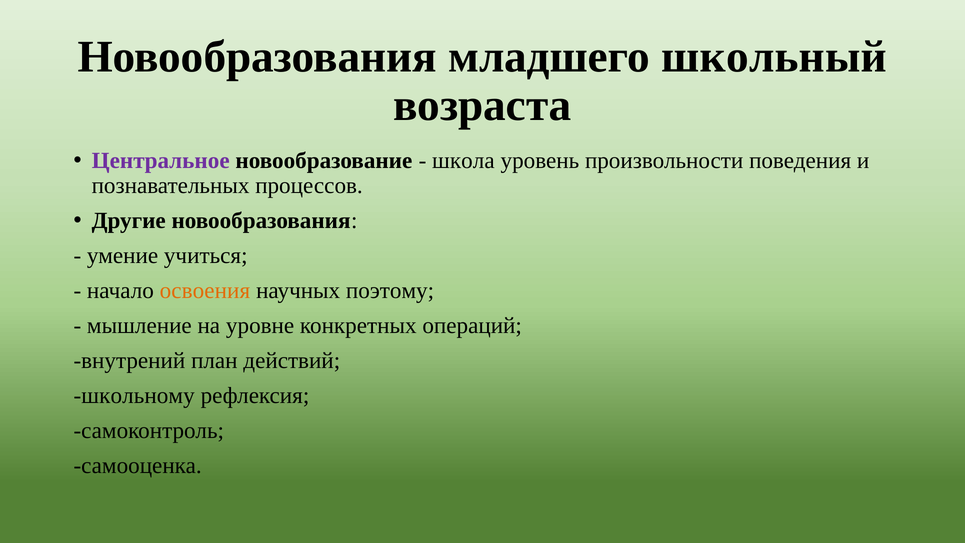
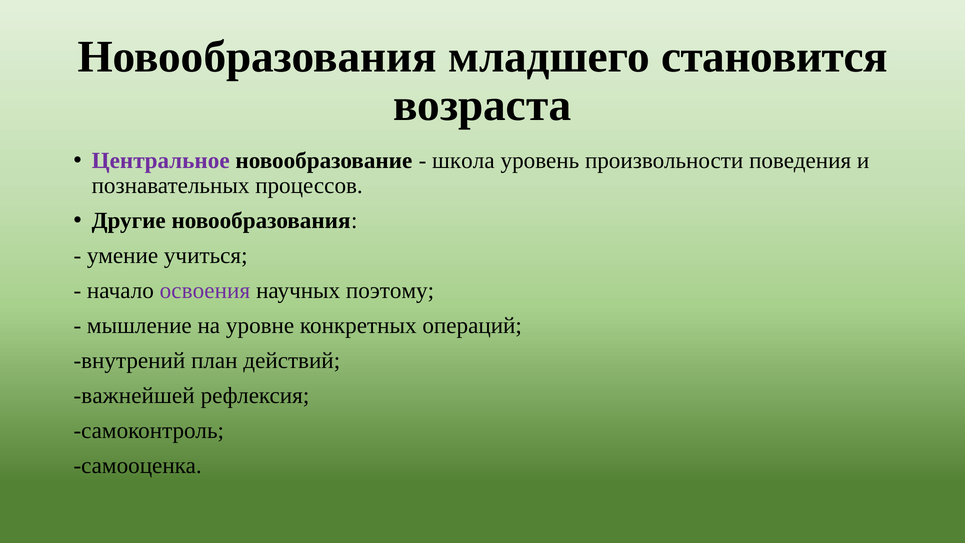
школьный: школьный -> становится (774, 57)
освоения colour: orange -> purple (205, 290)
школьному: школьному -> важнейшей (134, 396)
